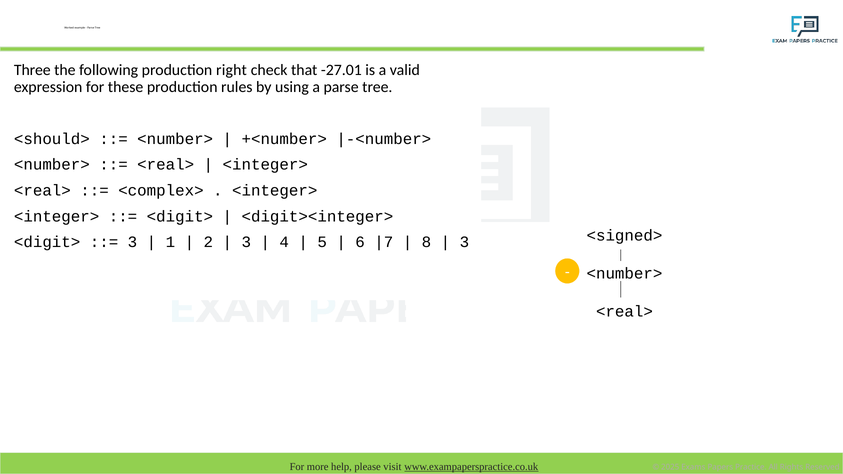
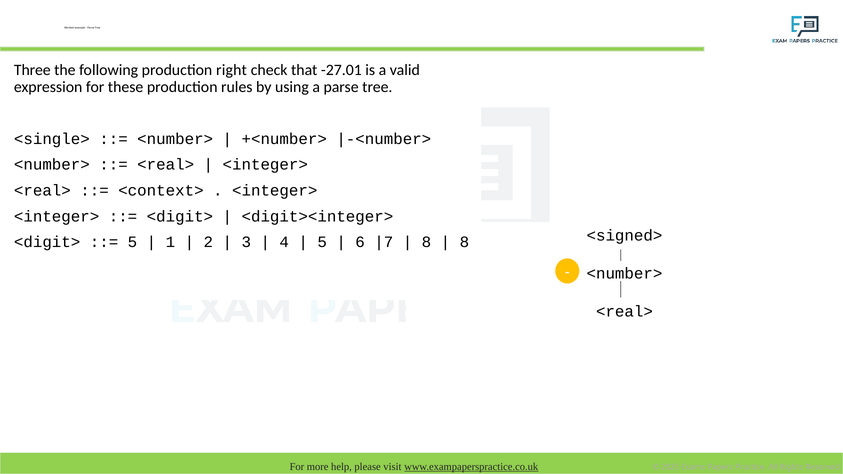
<should>: <should> -> <single> (52, 139)
<complex>: <complex> -> <context> (161, 191)
3: 3 -> 5 (132, 242)
3: 3 -> 8 (464, 242)
